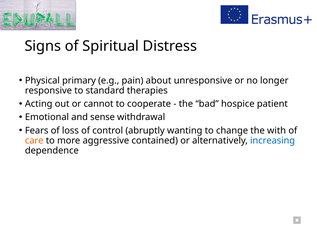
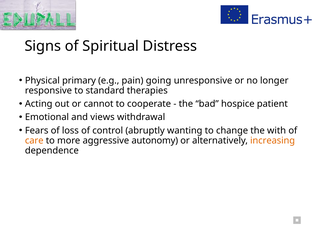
about: about -> going (159, 80)
sense: sense -> views (102, 117)
contained: contained -> autonomy (155, 140)
increasing colour: blue -> orange (273, 140)
